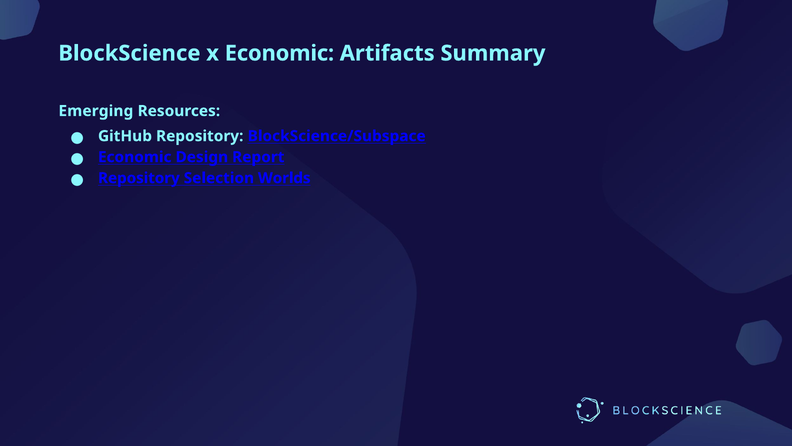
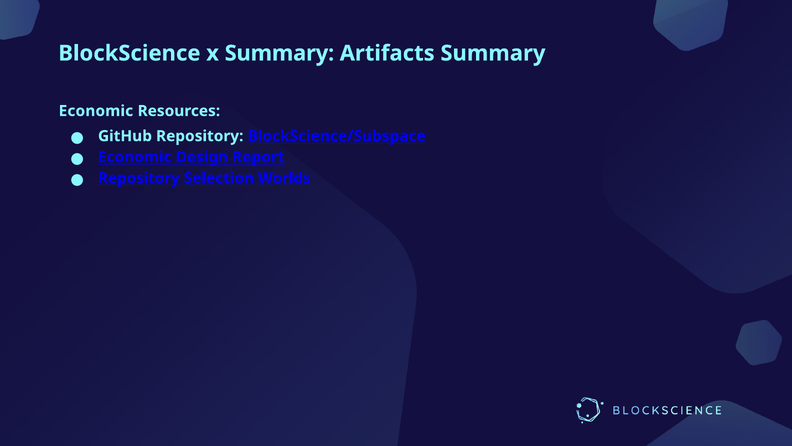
x Economic: Economic -> Summary (279, 53)
Emerging: Emerging -> Economic (96, 111)
